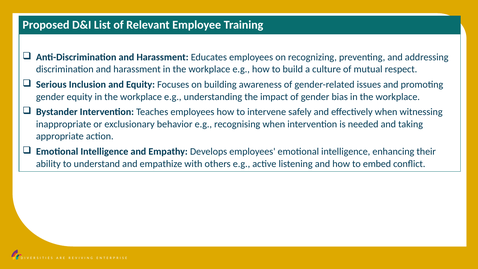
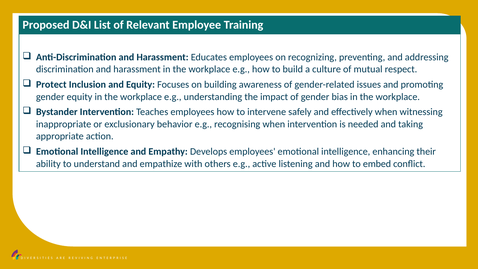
Serious: Serious -> Protect (51, 85)
